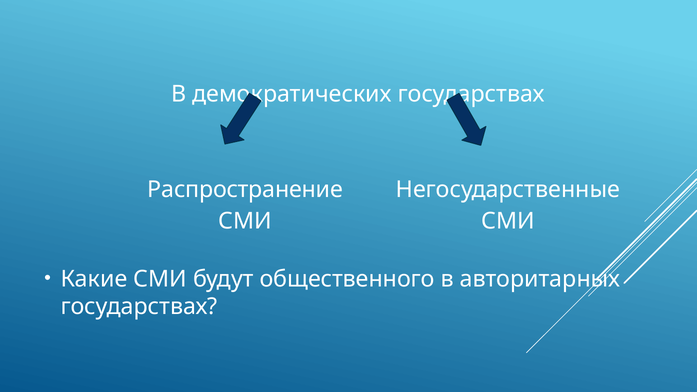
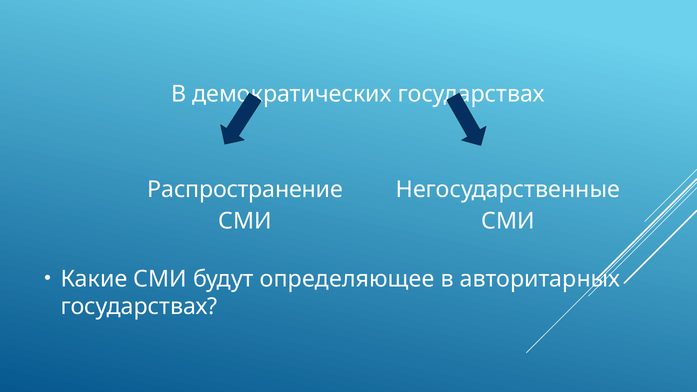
общественного: общественного -> определяющее (347, 279)
